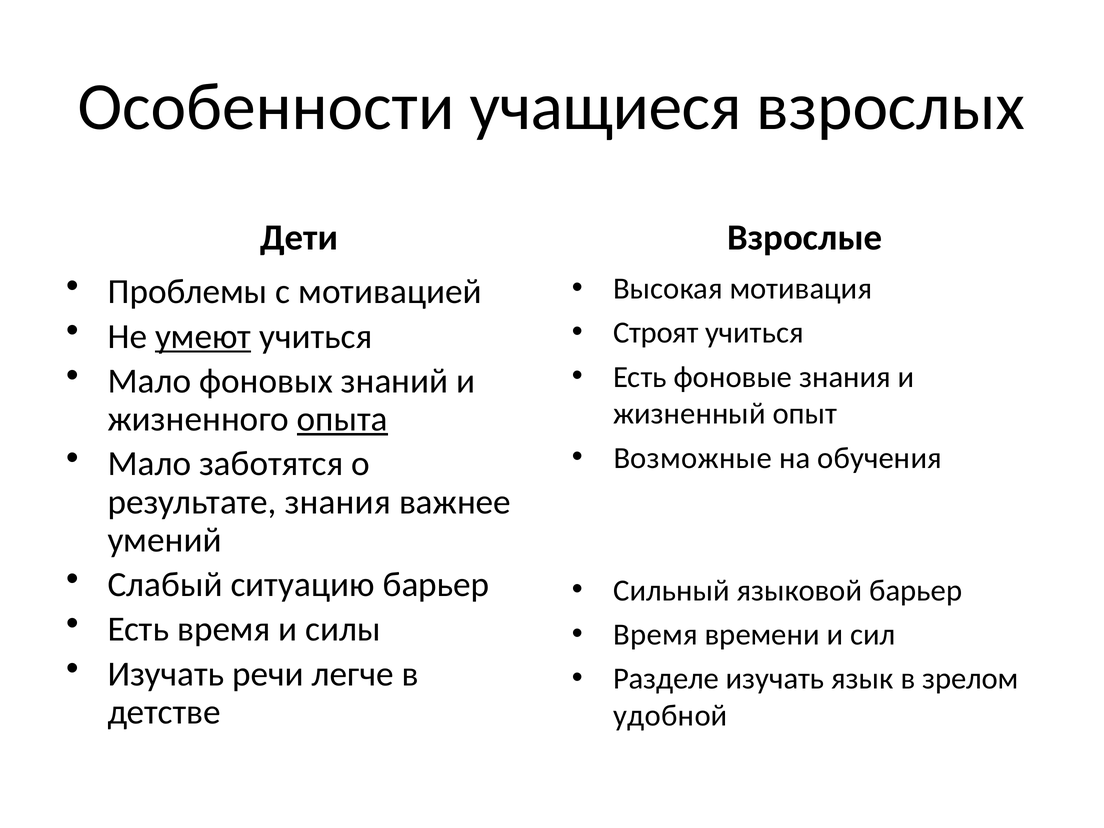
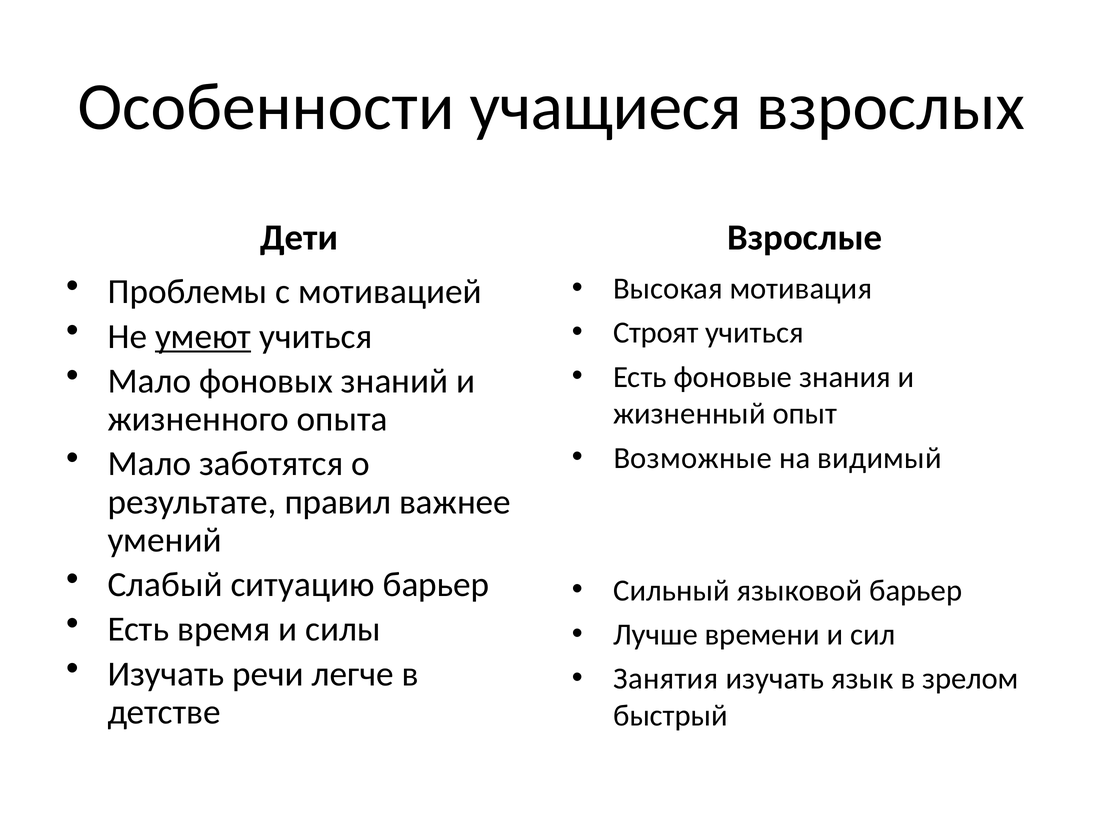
опыта underline: present -> none (342, 419)
обучения: обучения -> видимый (880, 458)
результате знания: знания -> правил (338, 502)
Время: Время -> Лучше (656, 635)
Разделе: Разделе -> Занятия (666, 679)
удобной: удобной -> быстрый (671, 716)
